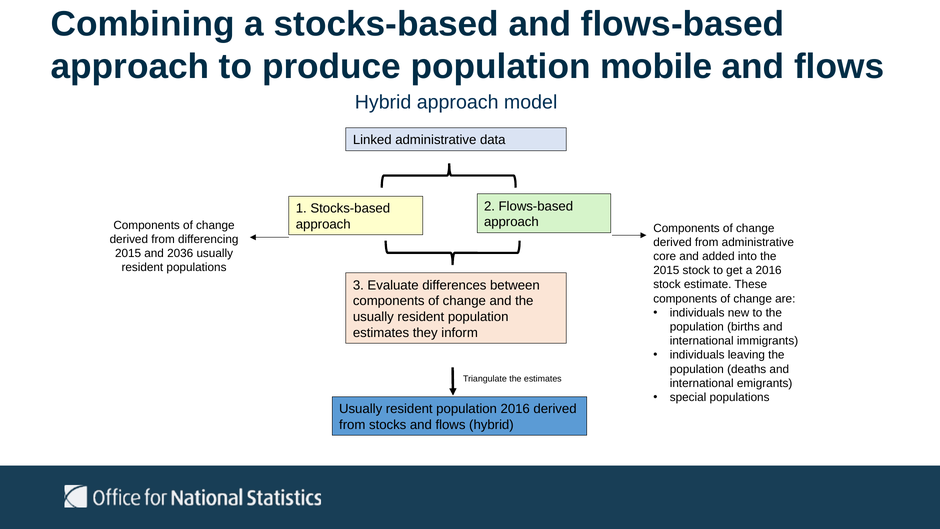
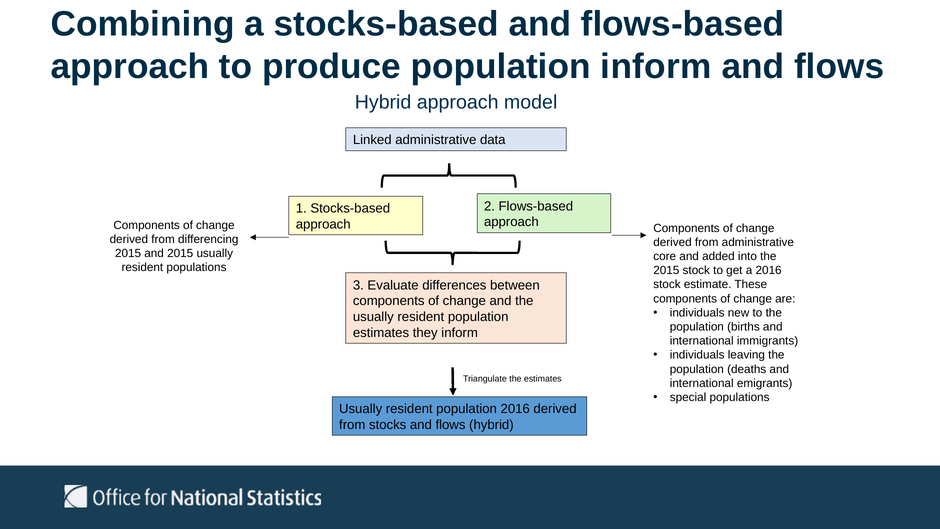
population mobile: mobile -> inform (656, 66)
and 2036: 2036 -> 2015 (180, 253)
